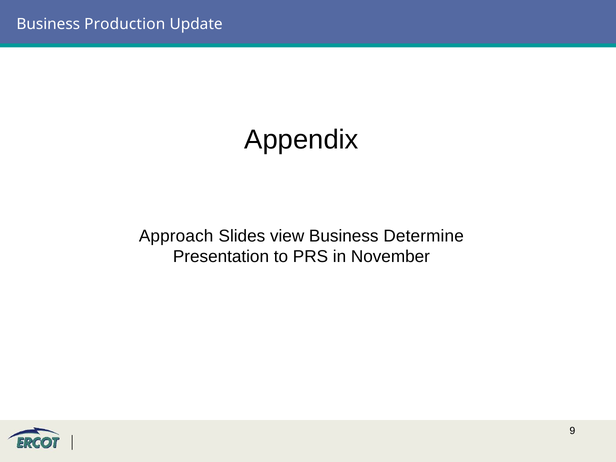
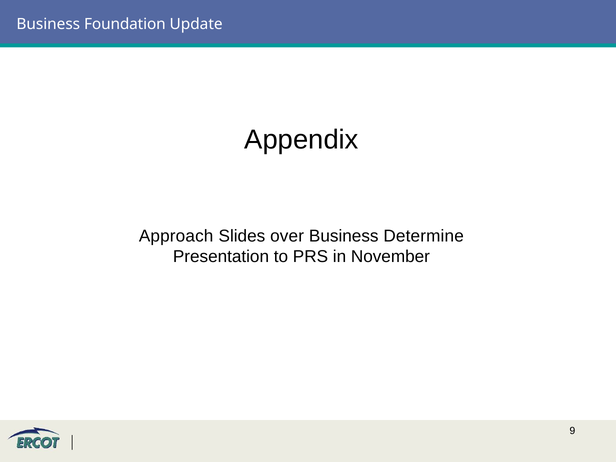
Production: Production -> Foundation (125, 24)
view: view -> over (287, 236)
